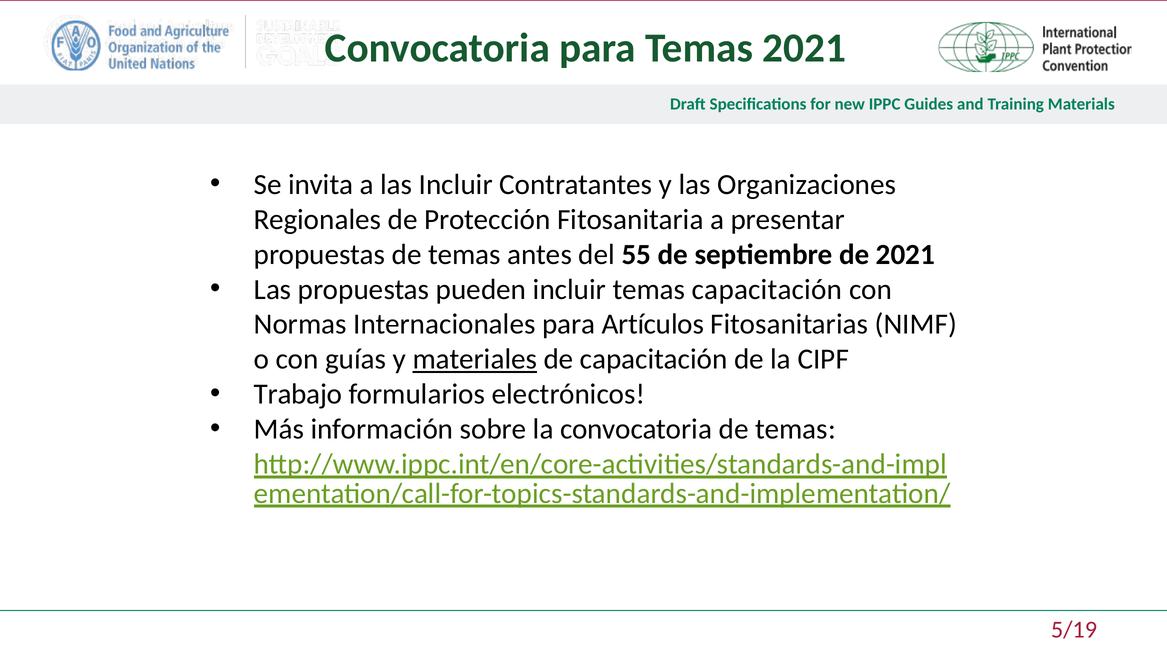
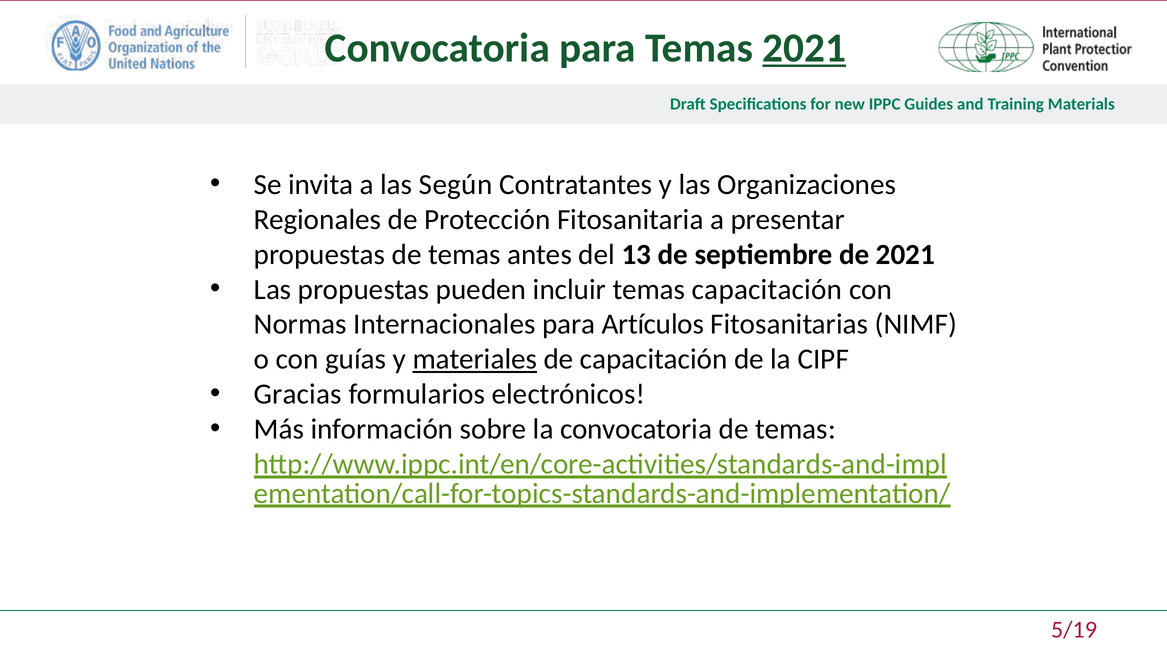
2021 underline: none -> present (804, 48)
las Incluir: Incluir -> Según (456, 185)
55: 55 -> 13 (636, 255)
Trabajo: Trabajo -> Gracias (298, 395)
